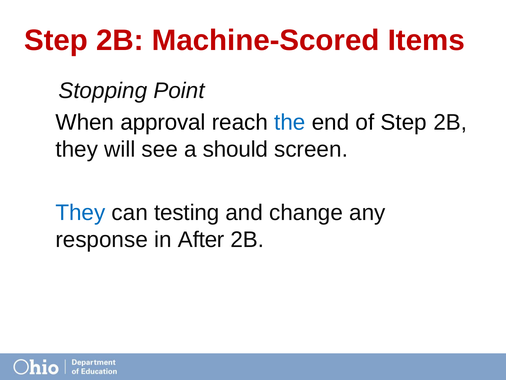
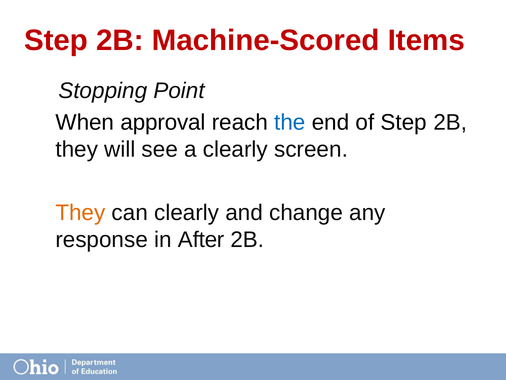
a should: should -> clearly (235, 149)
They colour: blue -> orange (80, 212)
can testing: testing -> clearly (187, 212)
